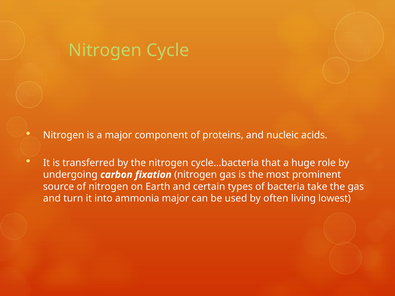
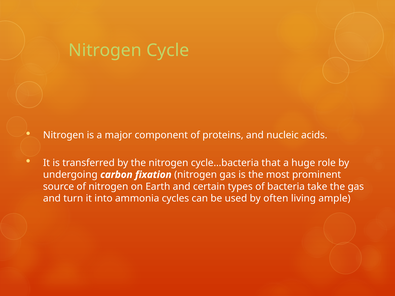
ammonia major: major -> cycles (175, 199)
lowest: lowest -> ample (334, 199)
